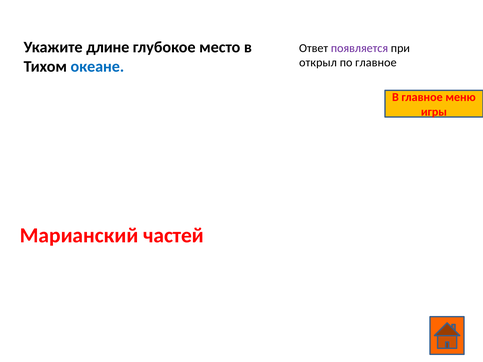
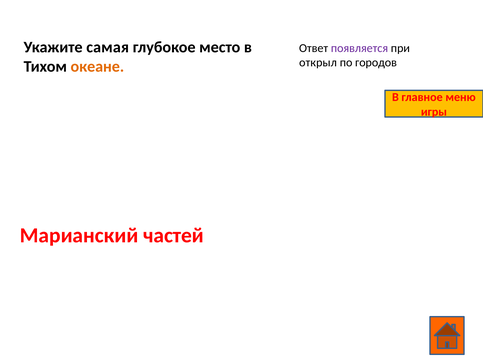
длине: длине -> самая (108, 47)
по главное: главное -> городов (376, 63)
океане colour: blue -> orange (97, 66)
